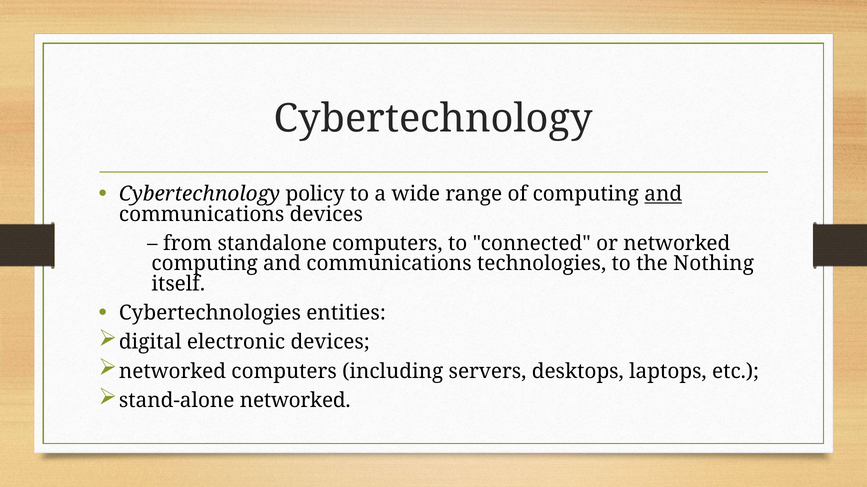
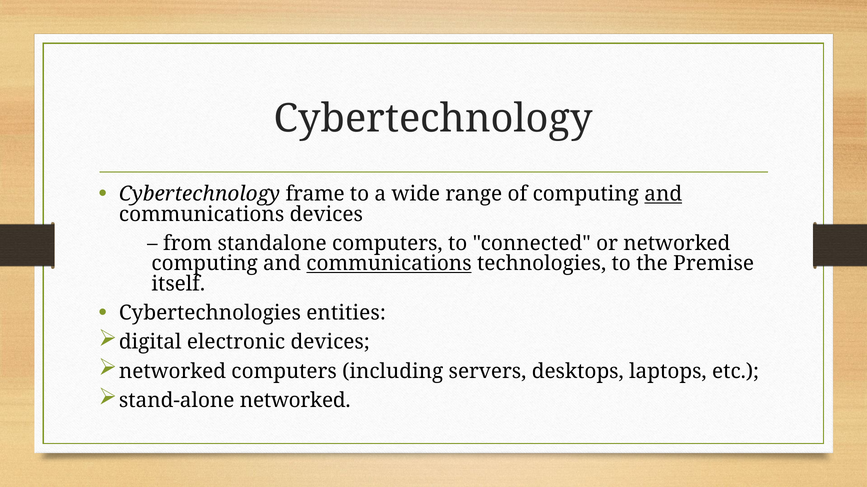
policy: policy -> frame (315, 194)
communications underline: none -> present (389, 264)
Nothing: Nothing -> Premise (714, 264)
